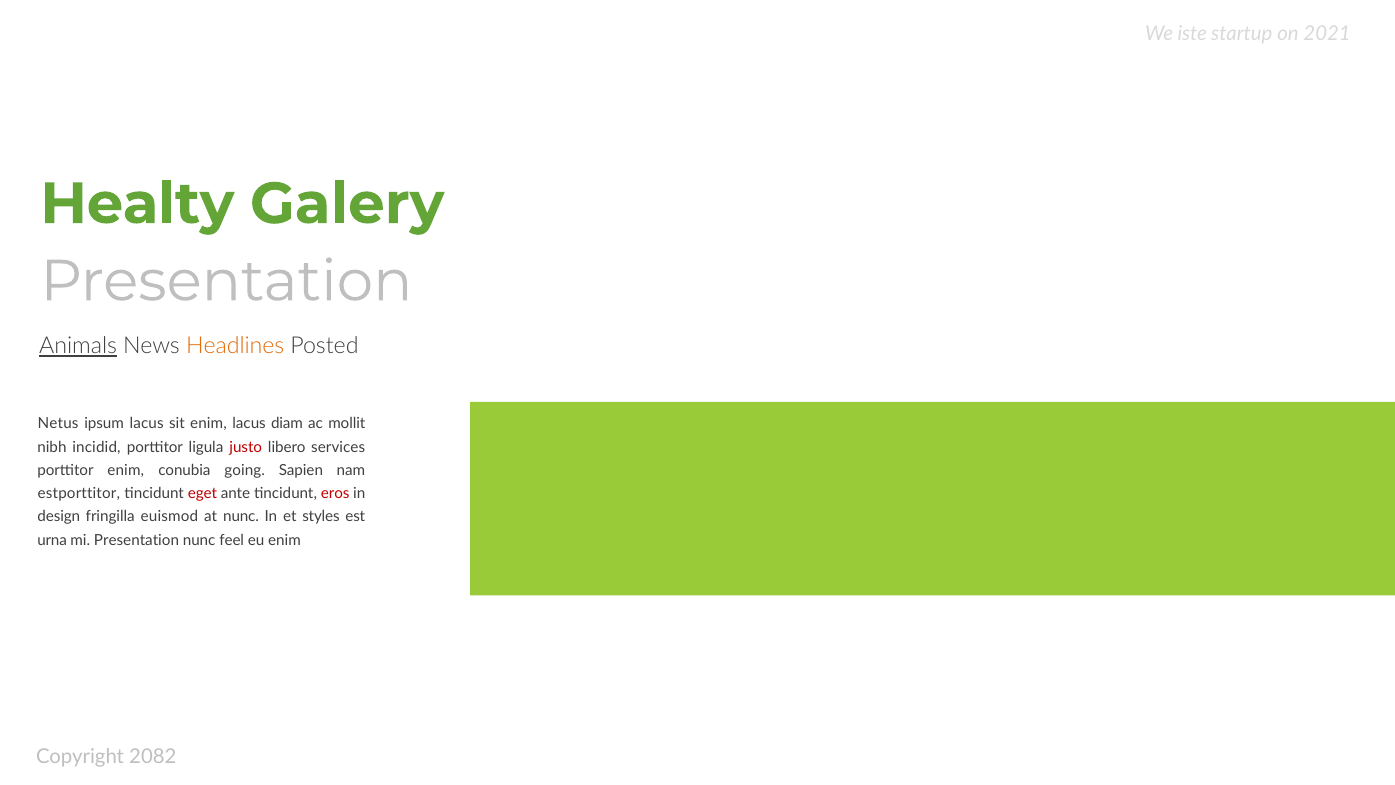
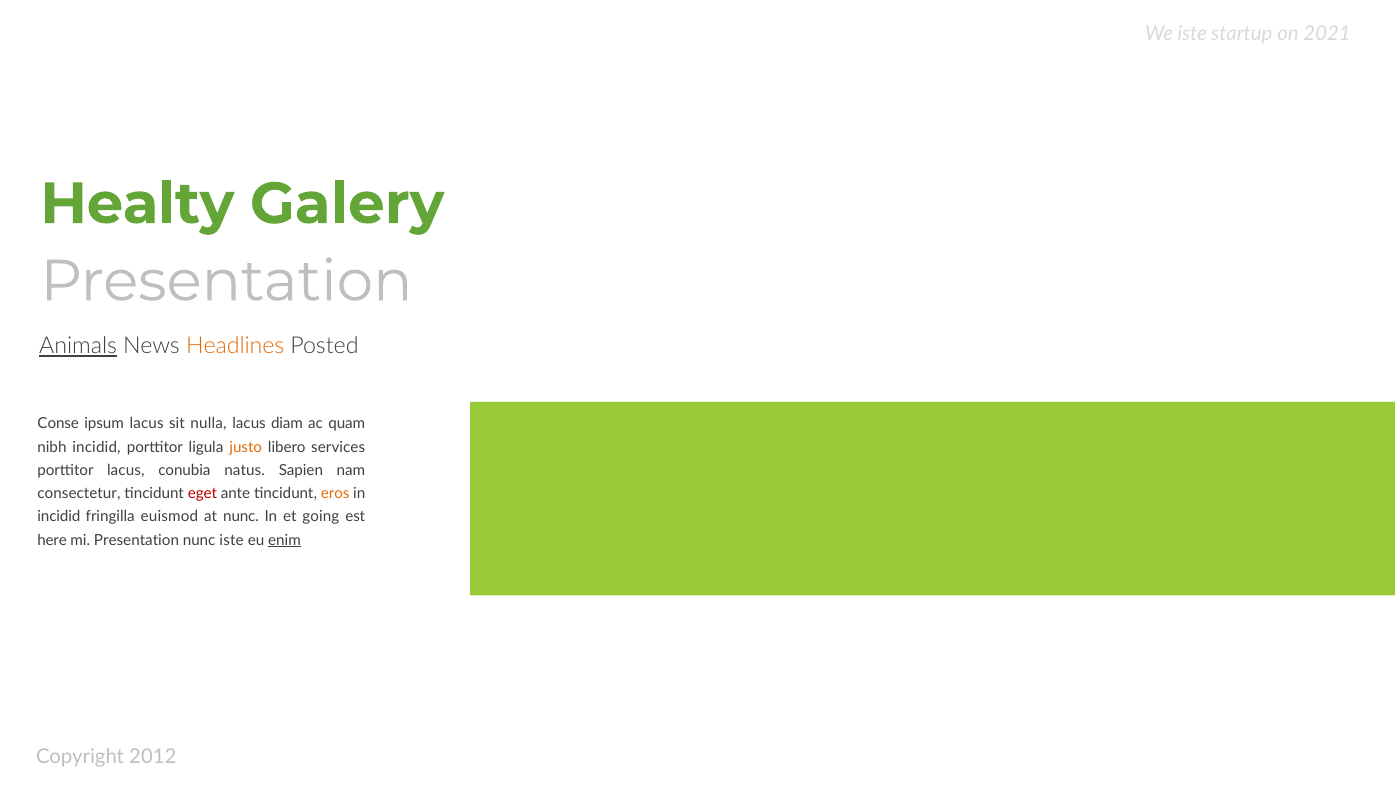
Netus: Netus -> Conse (58, 424)
sit enim: enim -> nulla (208, 424)
mollit: mollit -> quam (347, 424)
justo colour: red -> orange (246, 447)
porttitor enim: enim -> lacus (126, 470)
going: going -> natus (245, 470)
estporttitor: estporttitor -> consectetur (79, 493)
eros colour: red -> orange (335, 493)
design: design -> incidid (59, 517)
styles: styles -> going (321, 517)
urna: urna -> here (52, 540)
nunc feel: feel -> iste (232, 540)
enim underline: none -> present (284, 540)
2082: 2082 -> 2012 (153, 757)
